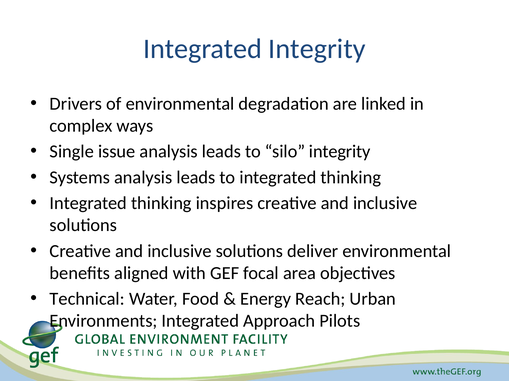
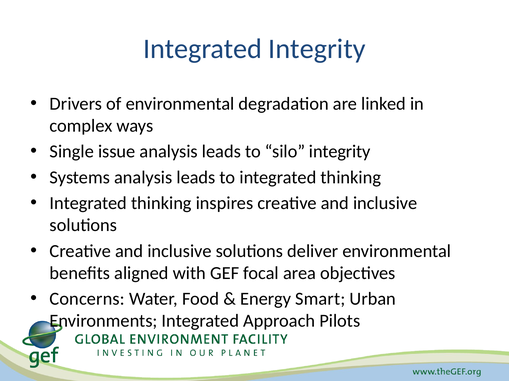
Technical: Technical -> Concerns (87, 299)
Reach: Reach -> Smart (320, 299)
